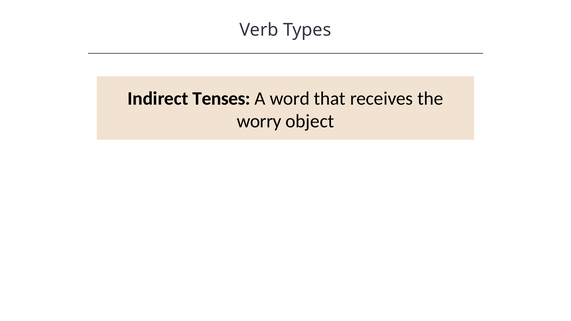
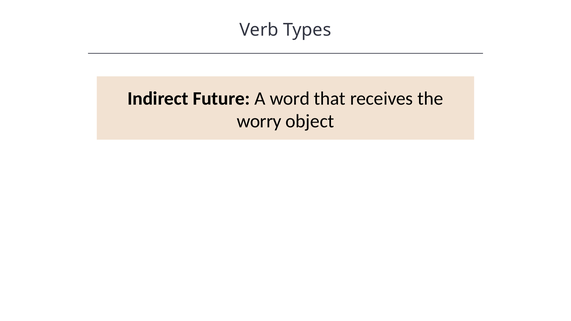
Tenses: Tenses -> Future (221, 98)
